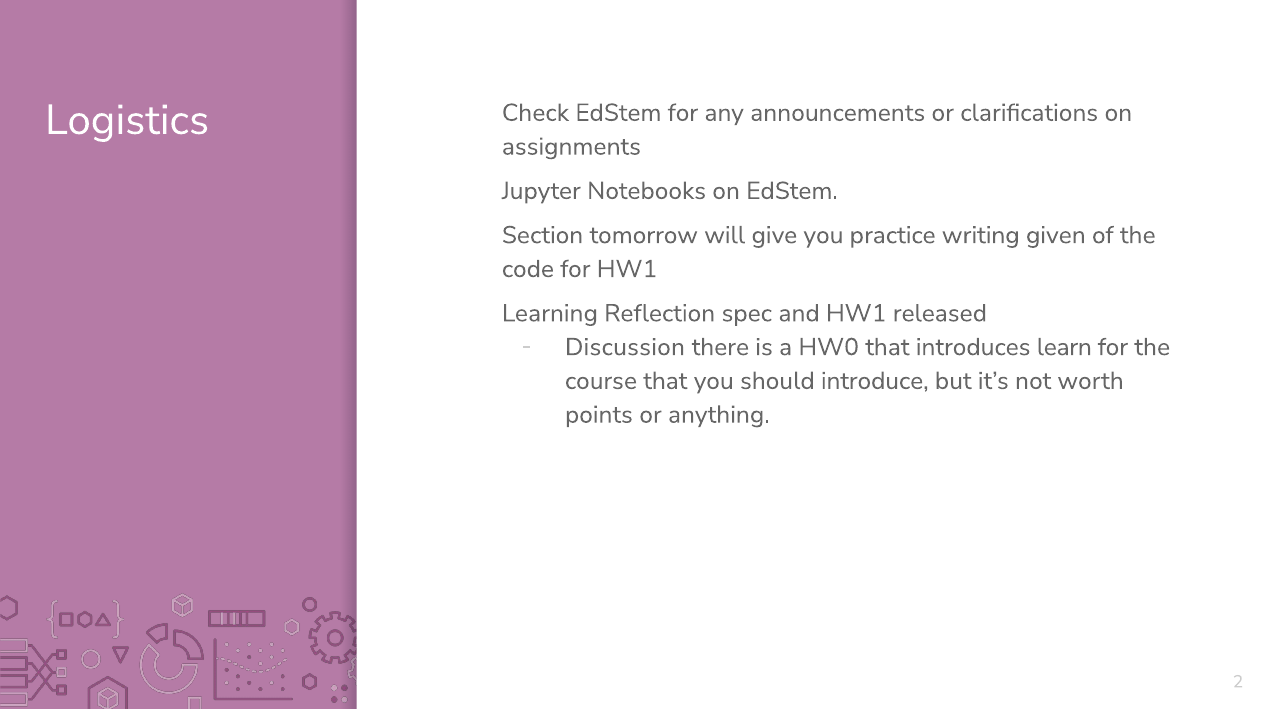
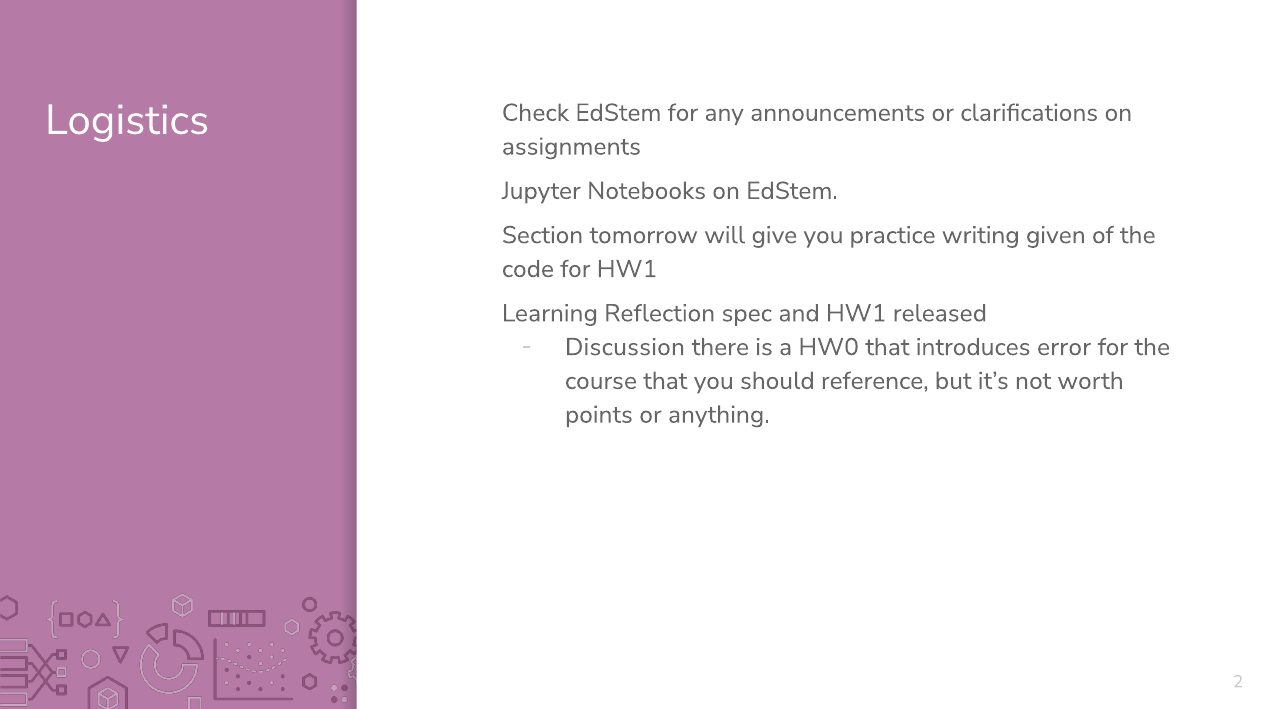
learn: learn -> error (1064, 347)
introduce: introduce -> reference (875, 381)
